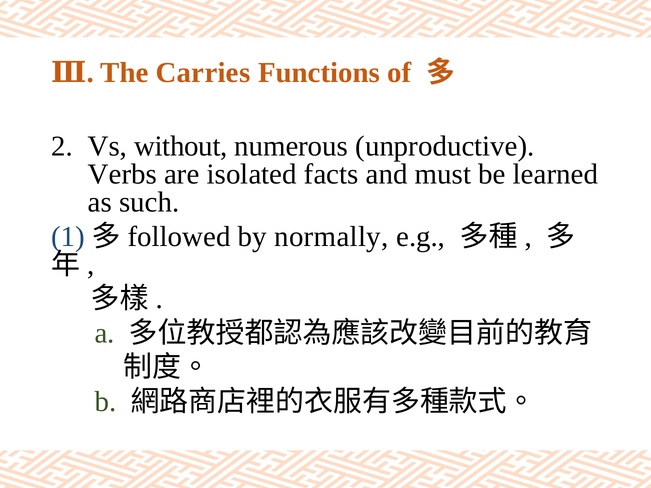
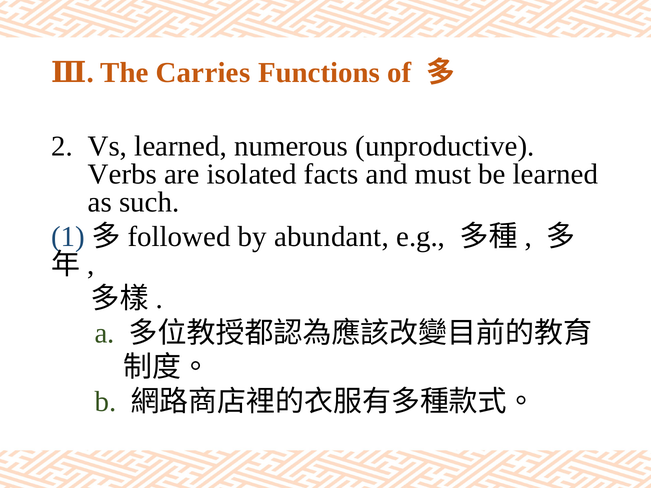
Vs without: without -> learned (181, 146)
normally: normally -> abundant (331, 237)
